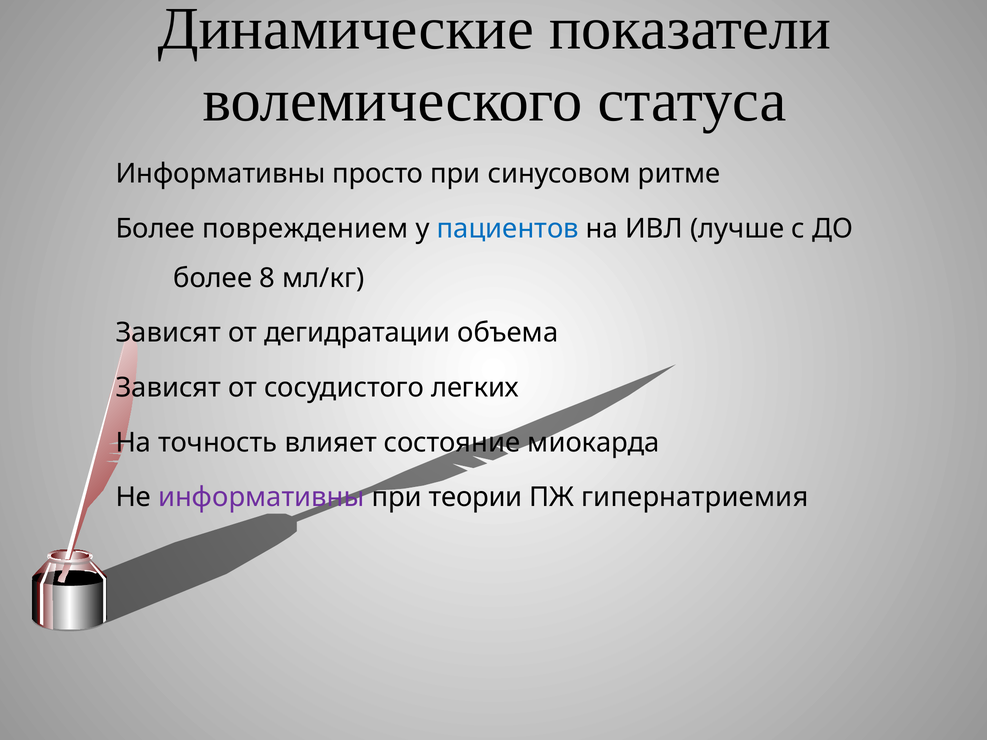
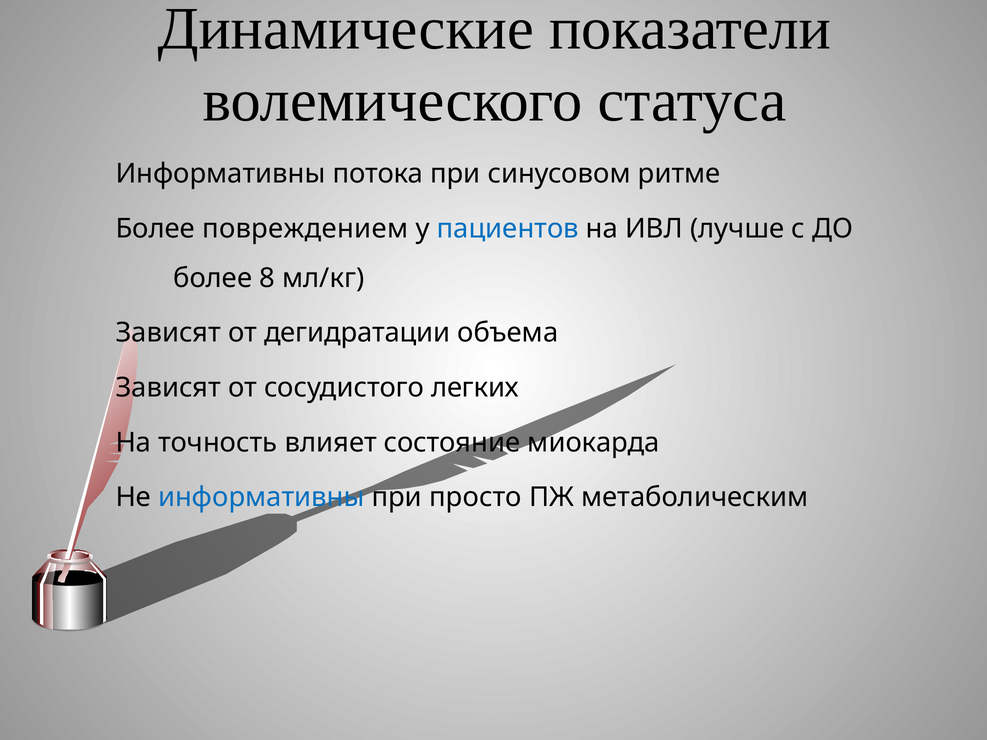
просто: просто -> потока (378, 174)
информативны colour: purple -> blue (261, 498)
теории: теории -> просто (475, 498)
гипернатриемия: гипернатриемия -> метаболическим (695, 498)
